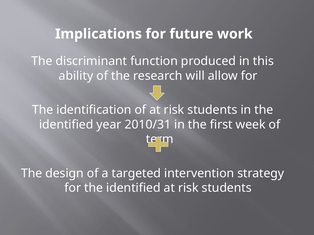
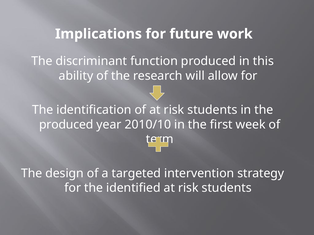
identified: identified -> produced (66, 125)
2010/31: 2010/31 -> 2010/10 (148, 125)
